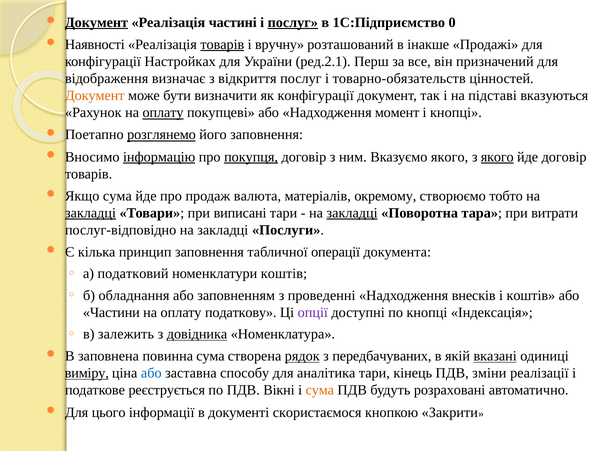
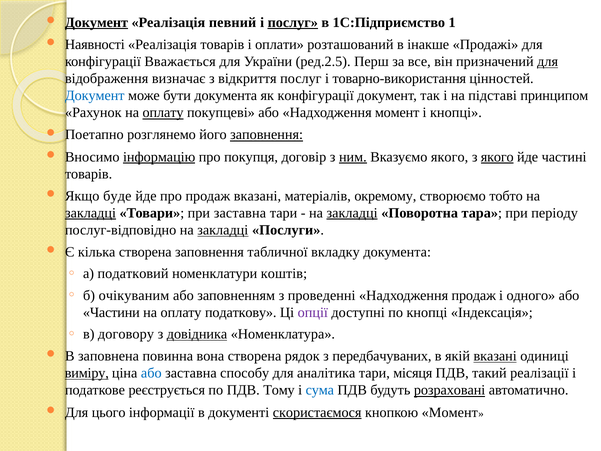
частині: частині -> певний (233, 22)
0: 0 -> 1 (452, 22)
товарів underline: present -> none (222, 45)
вручну: вручну -> оплати (280, 45)
Настройках: Настройках -> Вважається (180, 62)
ред.2.1: ред.2.1 -> ред.2.5 (323, 62)
для underline: none -> present (548, 62)
товарно-обязательств: товарно-обязательств -> товарно-використання (399, 79)
Документ colour: orange -> blue (95, 96)
бути визначити: визначити -> документа (226, 96)
вказуються: вказуються -> принципом (554, 96)
розглянемо underline: present -> none (161, 135)
заповнення underline: none -> present (267, 135)
покупця underline: present -> none (251, 157)
ним underline: none -> present (353, 157)
йде договір: договір -> частині (564, 157)
Якщо сума: сума -> буде (117, 196)
продаж валюта: валюта -> вказані (257, 196)
при виписані: виписані -> заставна (240, 213)
витрати: витрати -> періоду (555, 213)
закладці underline: none -> present (223, 230)
кілька принцип: принцип -> створена (145, 252)
операції: операції -> вкладку (335, 252)
обладнання: обладнання -> очікуваним (134, 295)
Надходження внесків: внесків -> продаж (474, 295)
і коштів: коштів -> одного (531, 295)
залежить: залежить -> договору (126, 334)
повинна сума: сума -> вона (210, 356)
рядок underline: present -> none (302, 356)
кінець: кінець -> місяця (413, 373)
зміни: зміни -> такий (489, 373)
Вікні: Вікні -> Тому (279, 390)
сума colour: orange -> blue (320, 390)
розраховані underline: none -> present (450, 390)
скористаємося underline: none -> present (317, 412)
кнопкою Закрити: Закрити -> Момент (450, 412)
